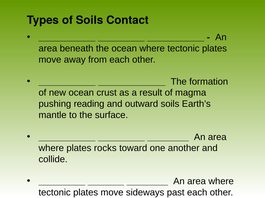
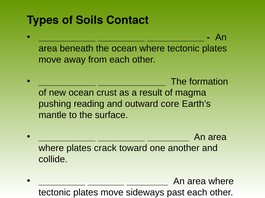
outward soils: soils -> core (170, 104)
rocks: rocks -> crack (105, 149)
